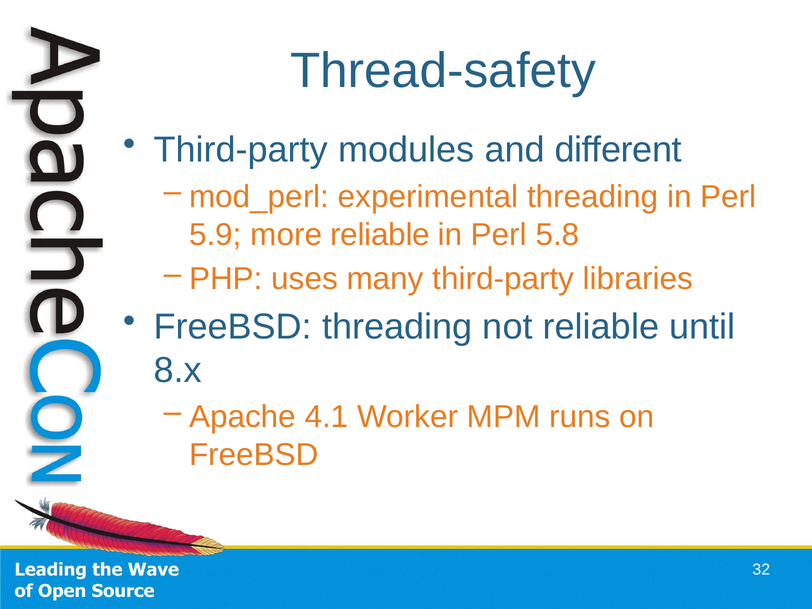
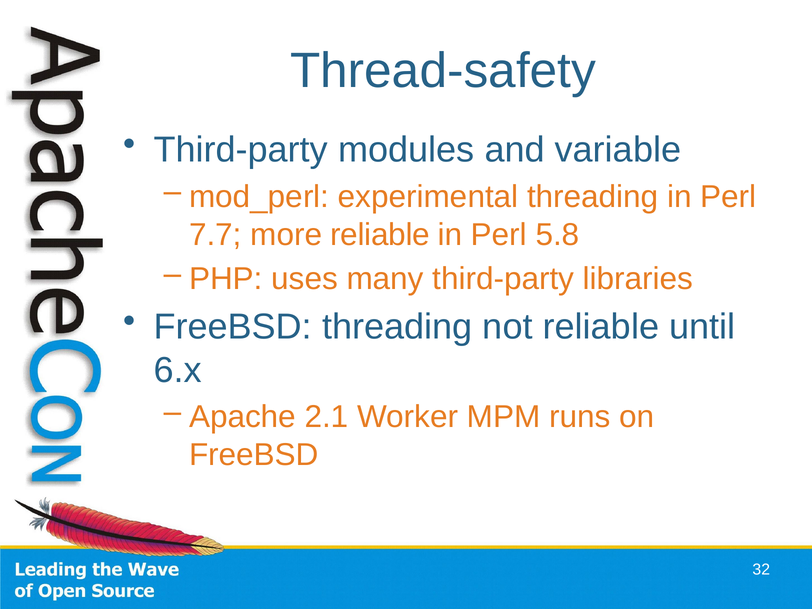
different: different -> variable (618, 150)
5.9: 5.9 -> 7.7 (215, 235)
8.x: 8.x -> 6.x (178, 370)
4.1: 4.1 -> 2.1 (327, 417)
